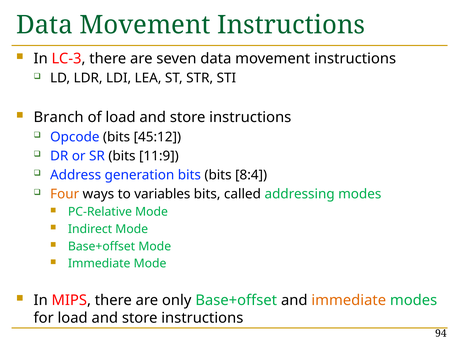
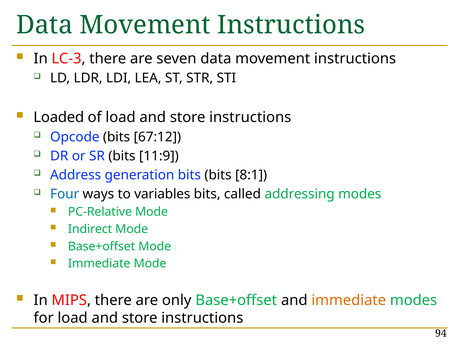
Branch: Branch -> Loaded (59, 117)
45:12: 45:12 -> 67:12 (157, 137)
8:4: 8:4 -> 8:1 (251, 175)
Four colour: orange -> blue (65, 194)
